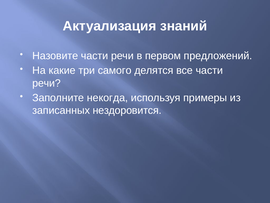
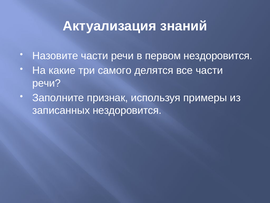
первом предложений: предложений -> нездоровится (218, 56)
некогда: некогда -> признак (108, 98)
